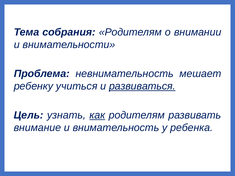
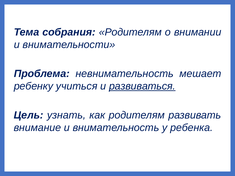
как underline: present -> none (97, 115)
